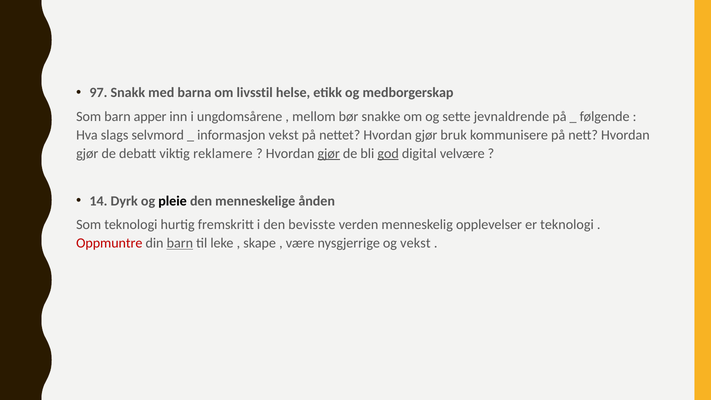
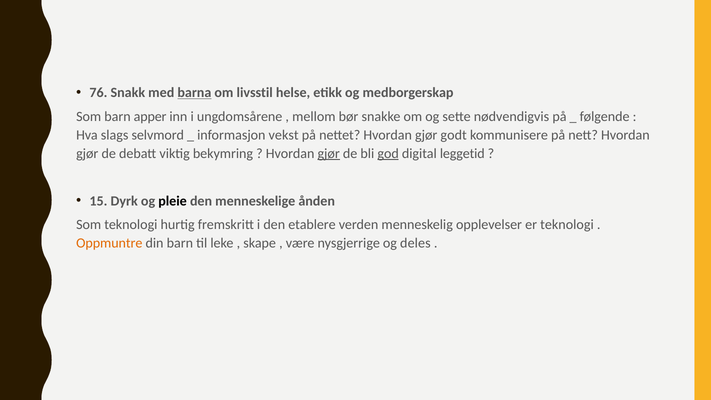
97: 97 -> 76 (98, 93)
barna underline: none -> present (194, 93)
jevnaldrende: jevnaldrende -> nødvendigvis (512, 116)
bruk: bruk -> godt (454, 135)
reklamere: reklamere -> bekymring (223, 153)
velvære: velvære -> leggetid (462, 153)
14: 14 -> 15 (98, 201)
bevisste: bevisste -> etablere (312, 225)
Oppmuntre colour: red -> orange (109, 243)
barn underline: present -> none (180, 243)
og vekst: vekst -> deles (415, 243)
